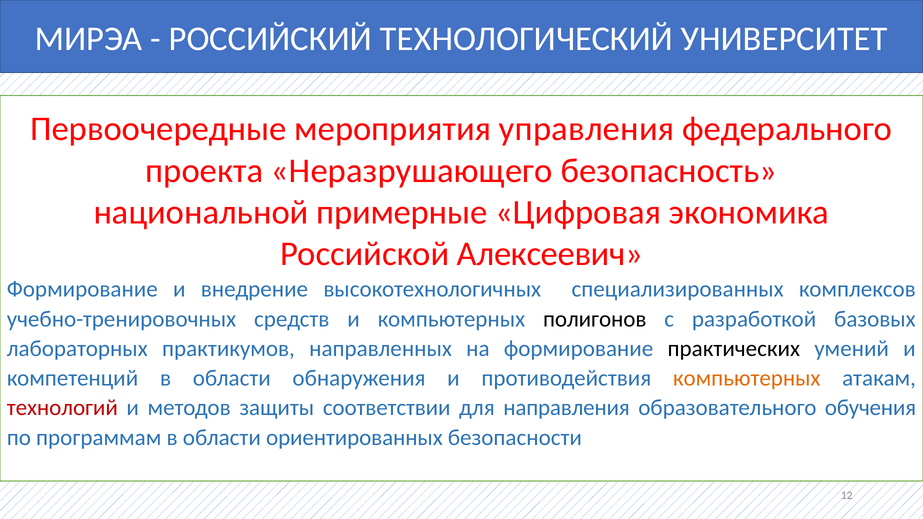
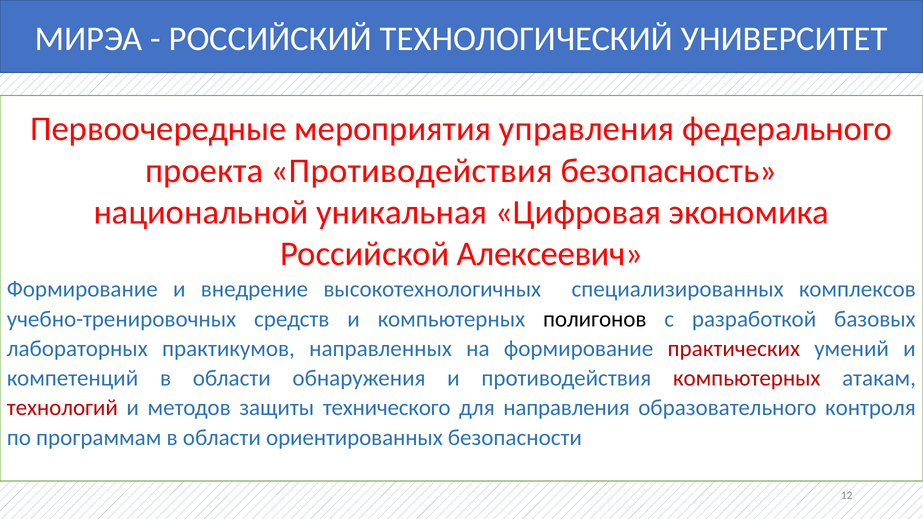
проекта Неразрушающего: Неразрушающего -> Противодействия (412, 171)
примерные: примерные -> уникальная (402, 212)
практических colour: black -> red (734, 349)
компьютерных colour: orange -> red (747, 378)
соответствии: соответствии -> технического (387, 408)
обучения: обучения -> контроля (870, 408)
